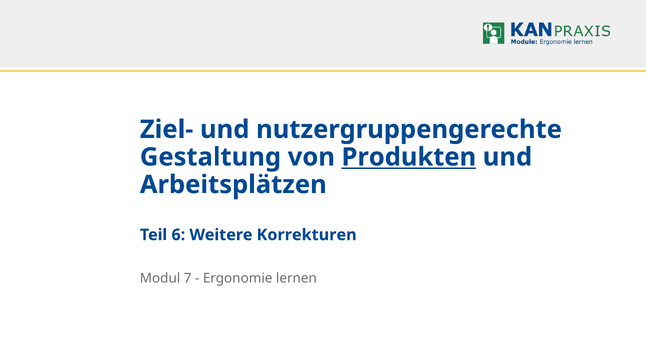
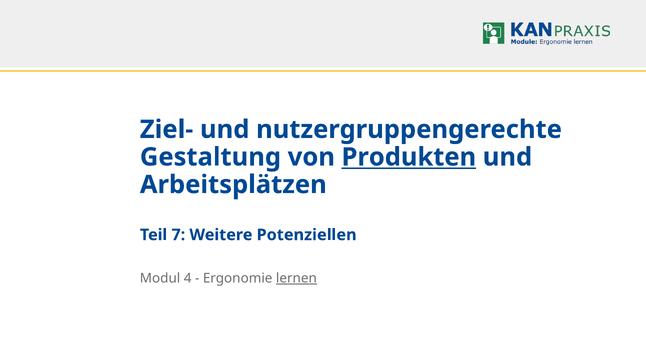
6: 6 -> 7 (178, 235)
Korrekturen: Korrekturen -> Potenziellen (307, 235)
7: 7 -> 4 (188, 278)
lernen underline: none -> present (296, 278)
